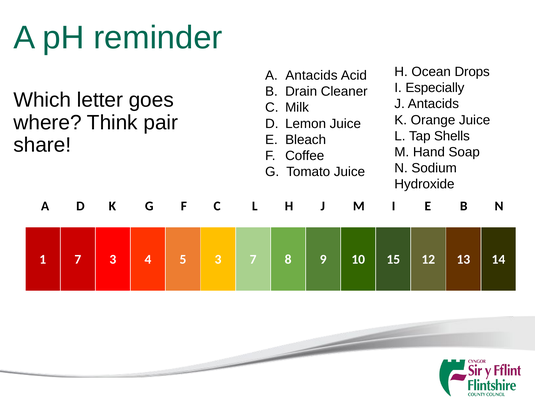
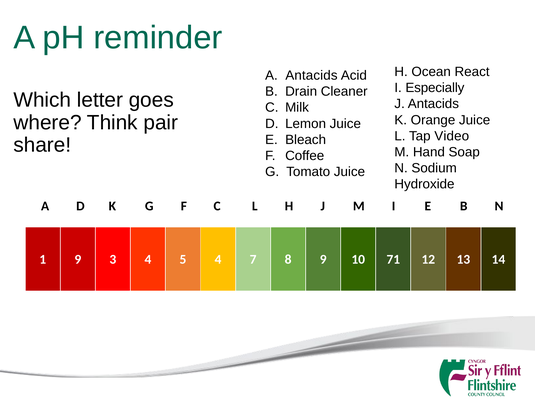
Drops: Drops -> React (472, 72)
Shells: Shells -> Video (452, 136)
1 7: 7 -> 9 (78, 260)
5 3: 3 -> 4 (218, 260)
15: 15 -> 71 (393, 260)
